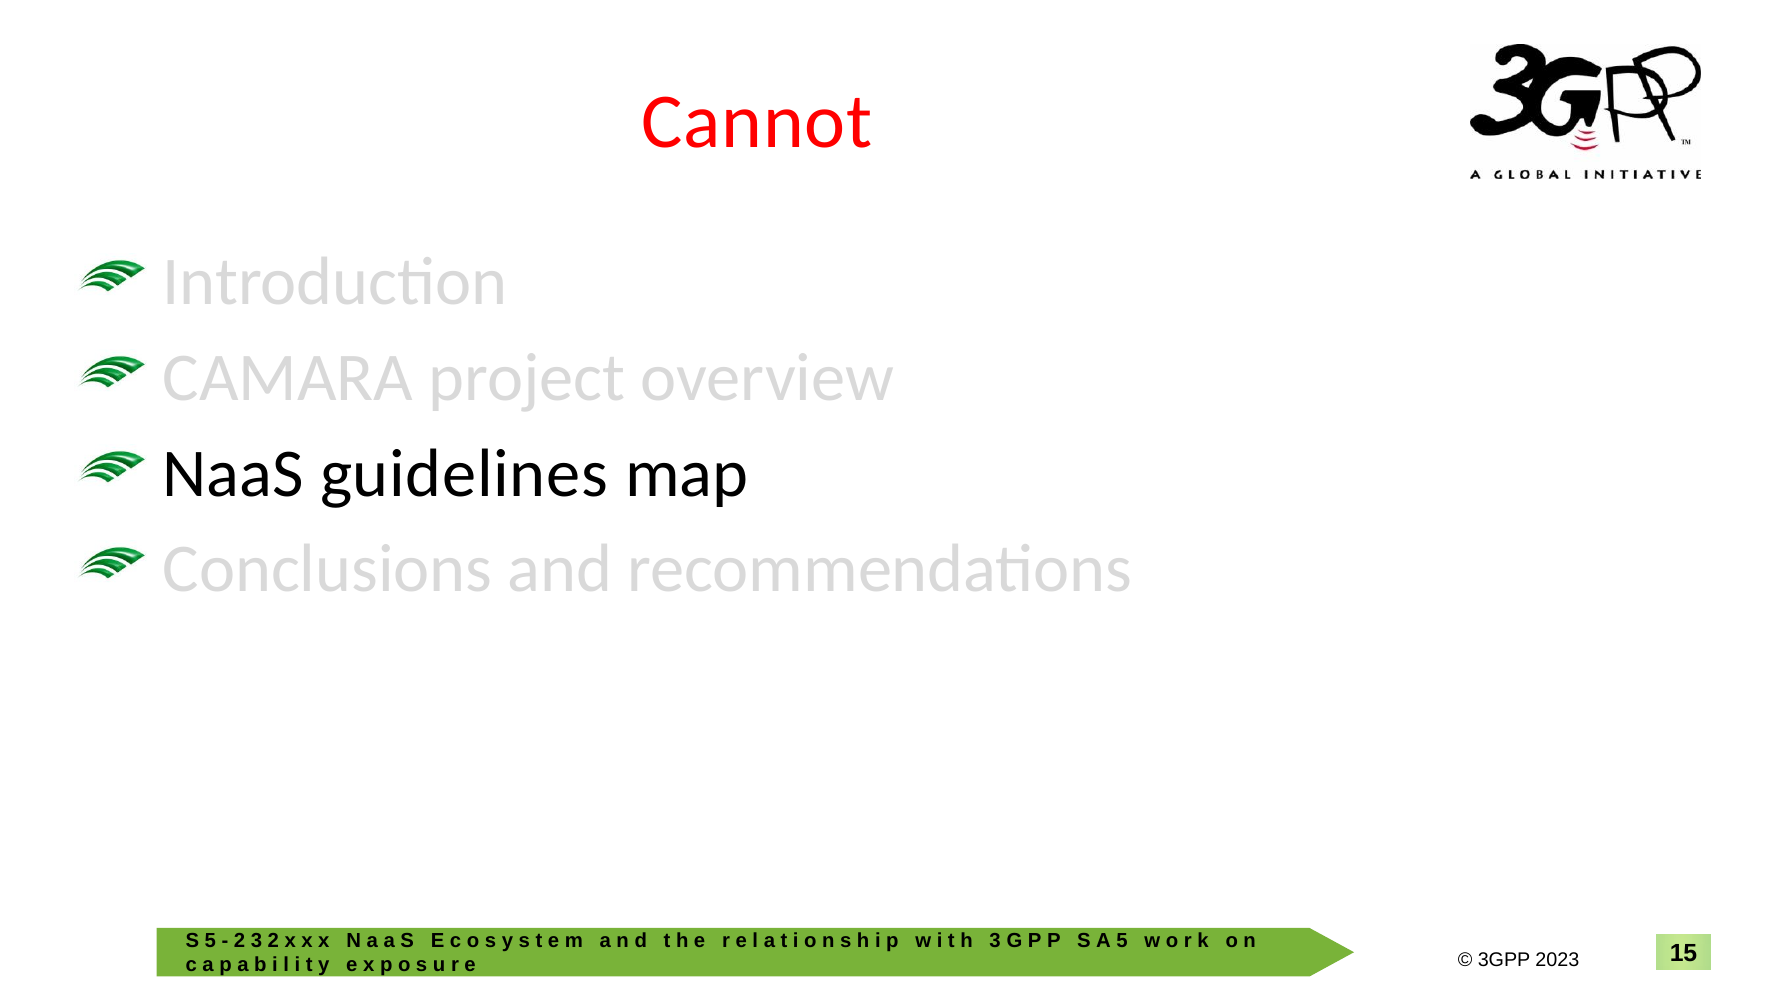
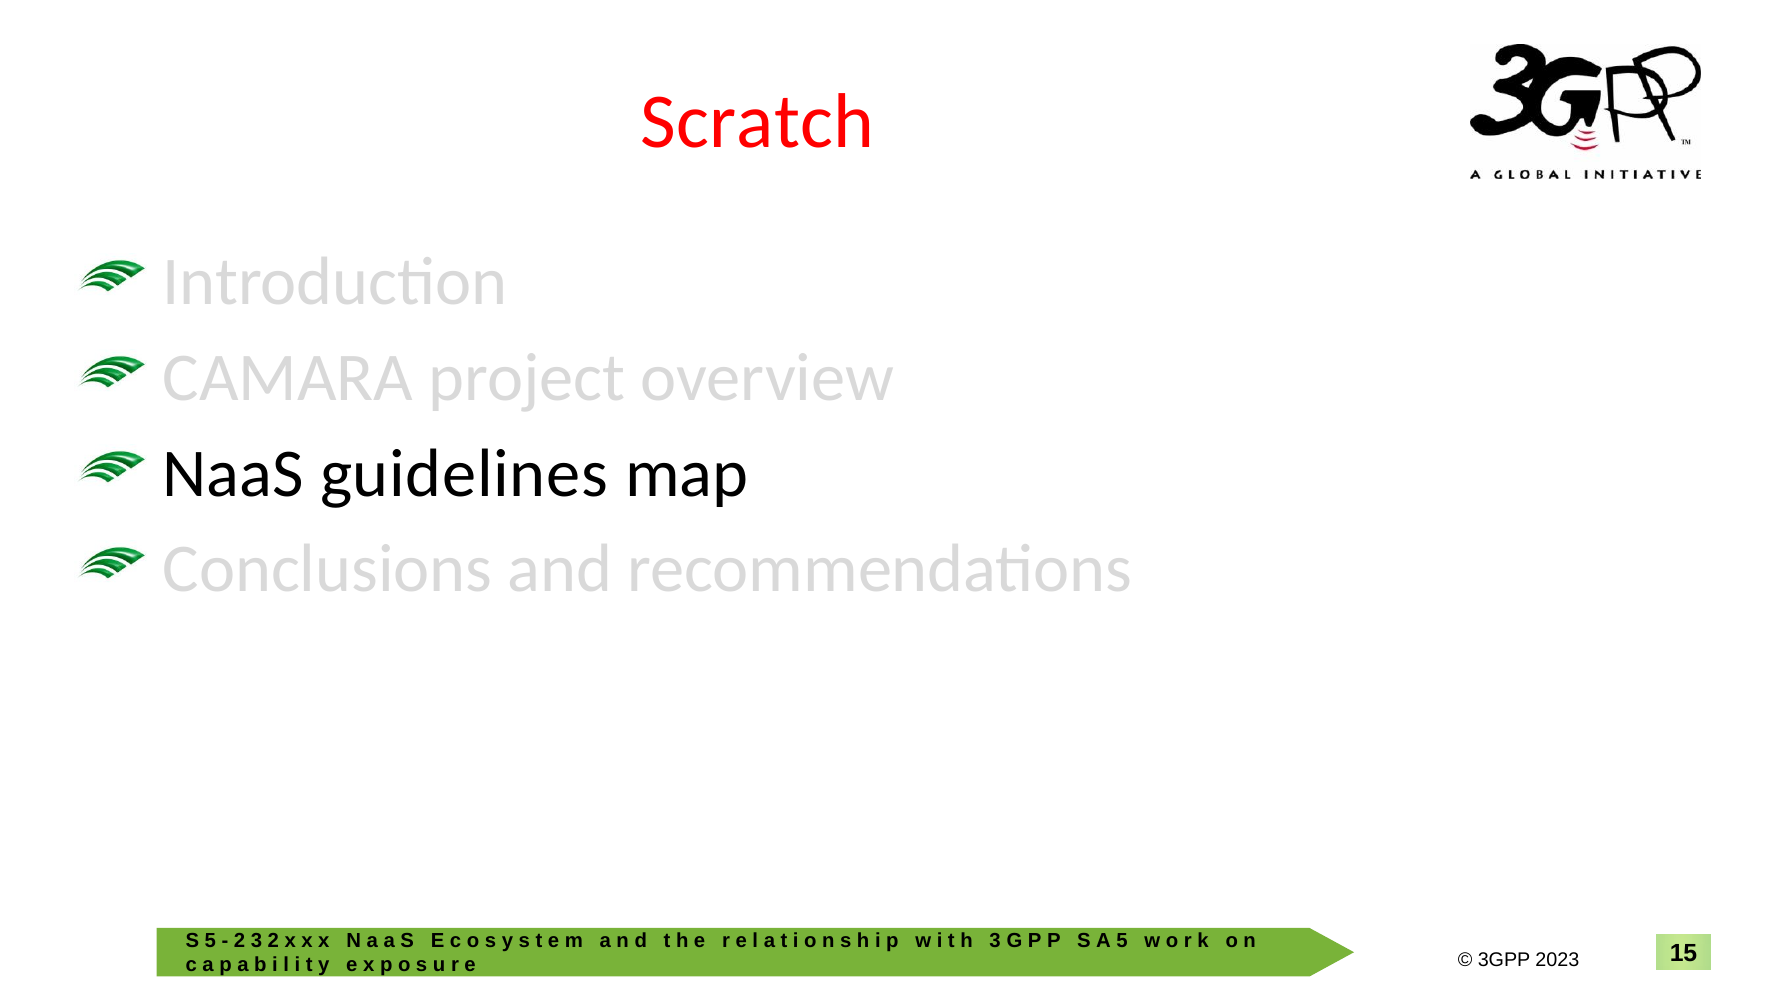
Cannot: Cannot -> Scratch (757, 122)
